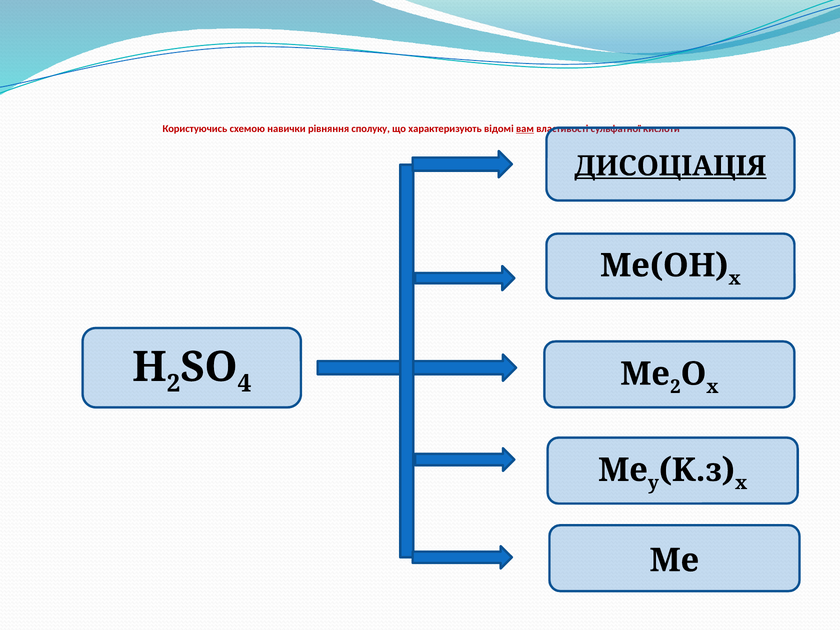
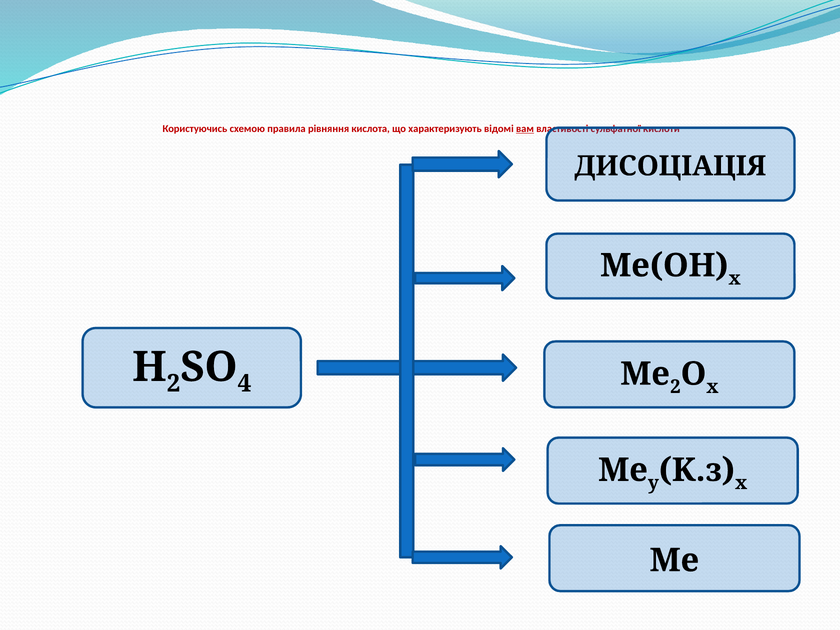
навички: навички -> правила (286, 129)
сполуку: сполуку -> кислота (371, 129)
ДИСОЦІАЦІЯ underline: present -> none (670, 166)
